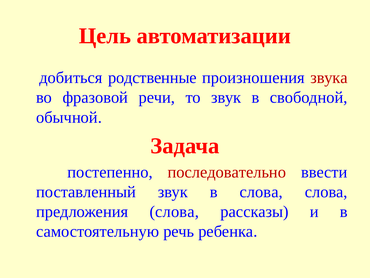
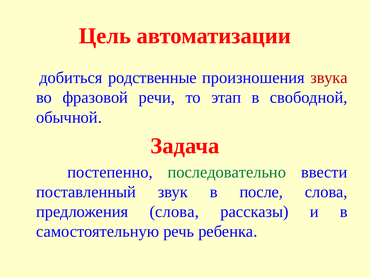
то звук: звук -> этап (226, 97)
последовательно colour: red -> green (227, 172)
в слова: слова -> после (261, 192)
